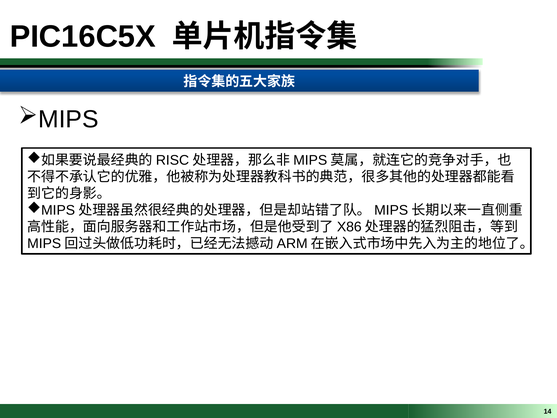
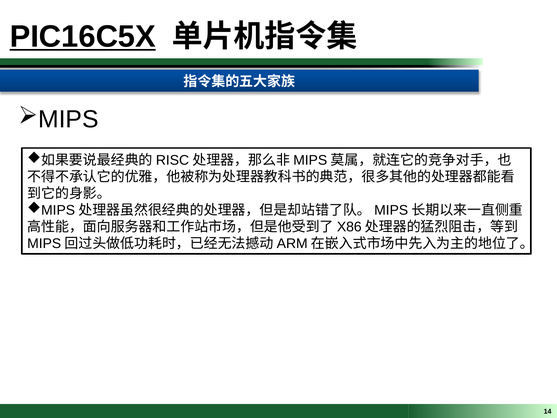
PIC16C5X underline: none -> present (83, 37)
